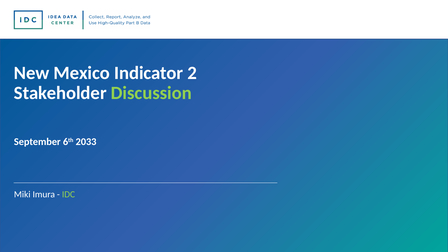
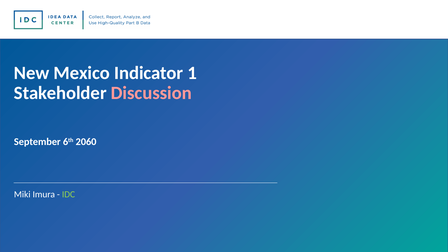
2: 2 -> 1 (192, 73)
Discussion colour: light green -> pink (151, 93)
2033: 2033 -> 2060 (86, 142)
